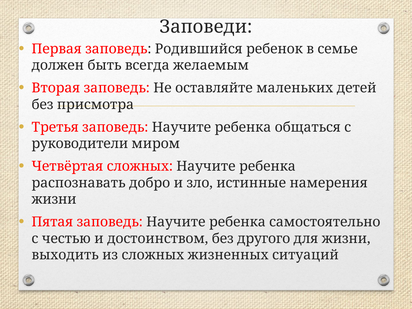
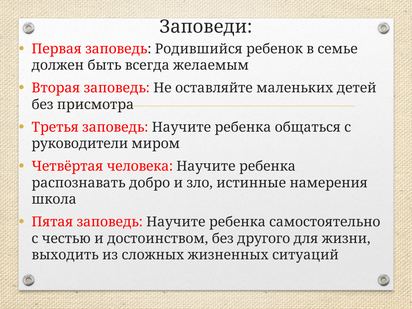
Четвёртая сложных: сложных -> человека (140, 166)
жизни: жизни -> школа (54, 199)
